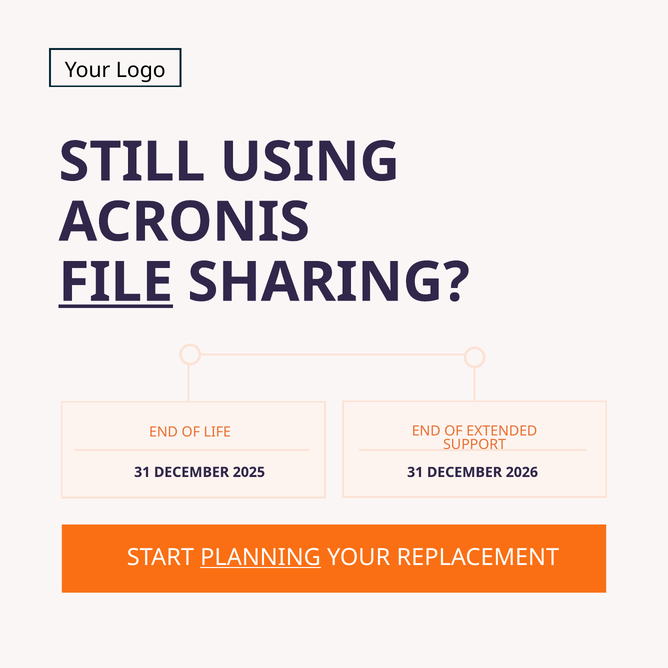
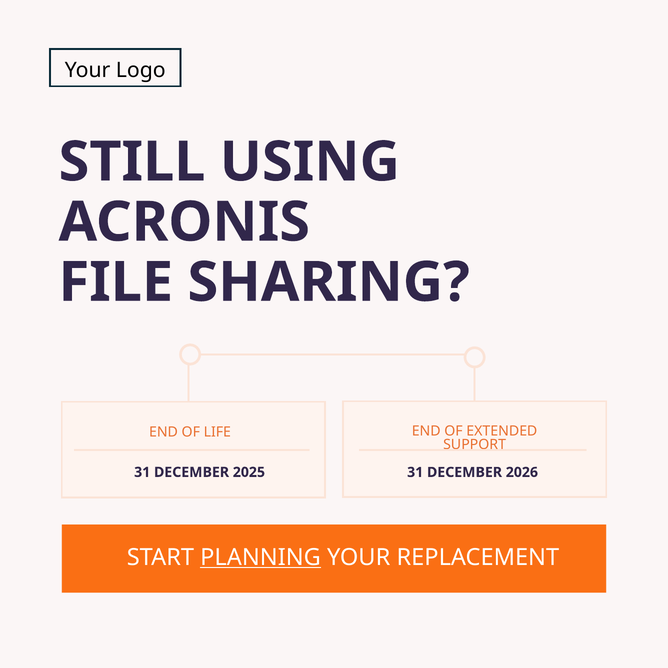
FILE underline: present -> none (116, 282)
